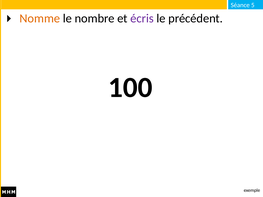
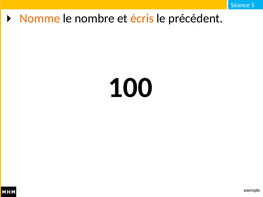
écris colour: purple -> orange (142, 19)
